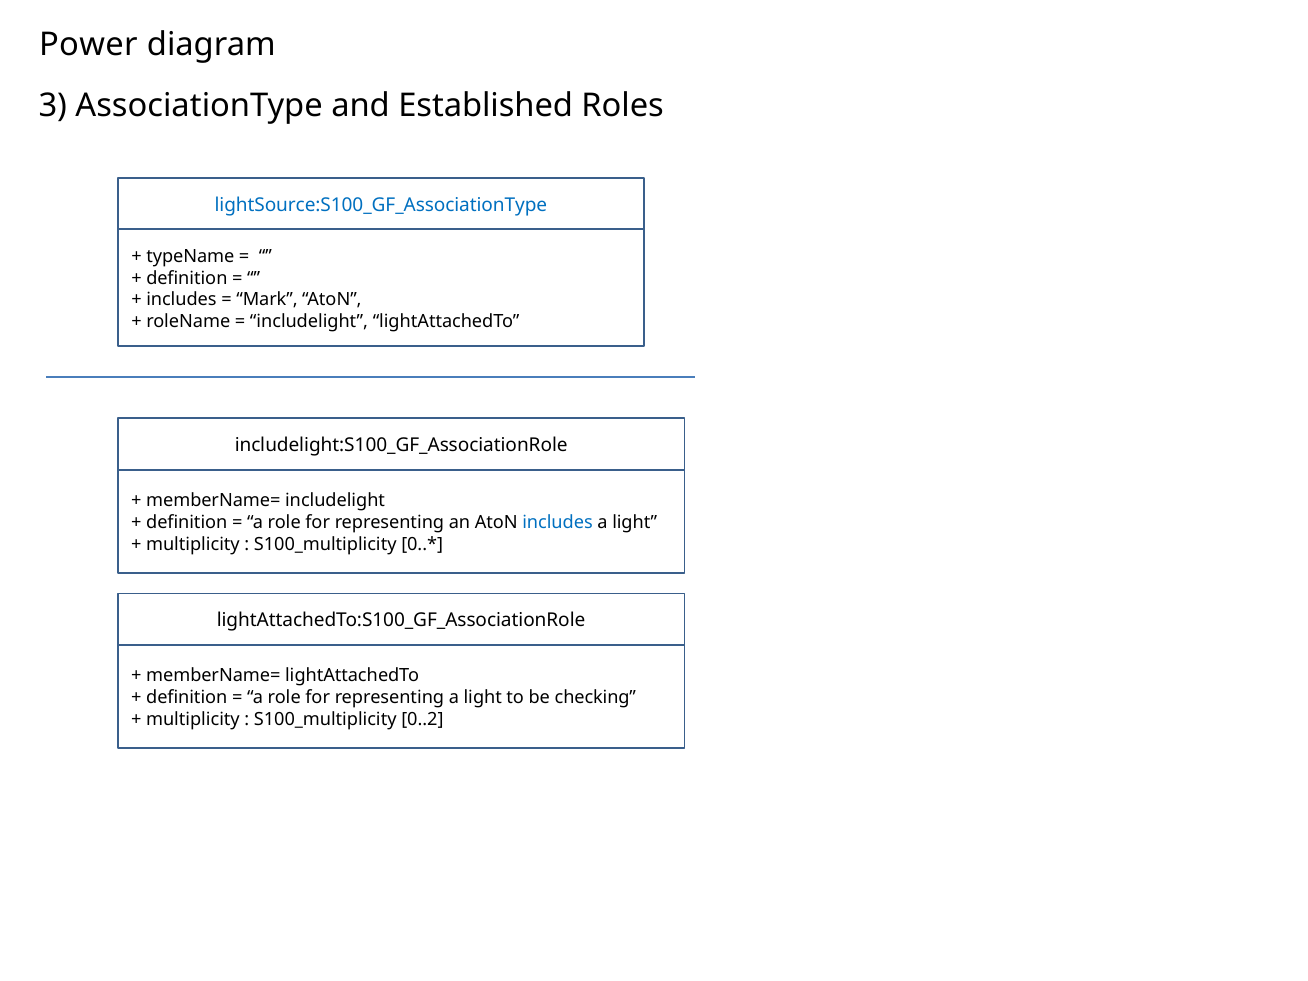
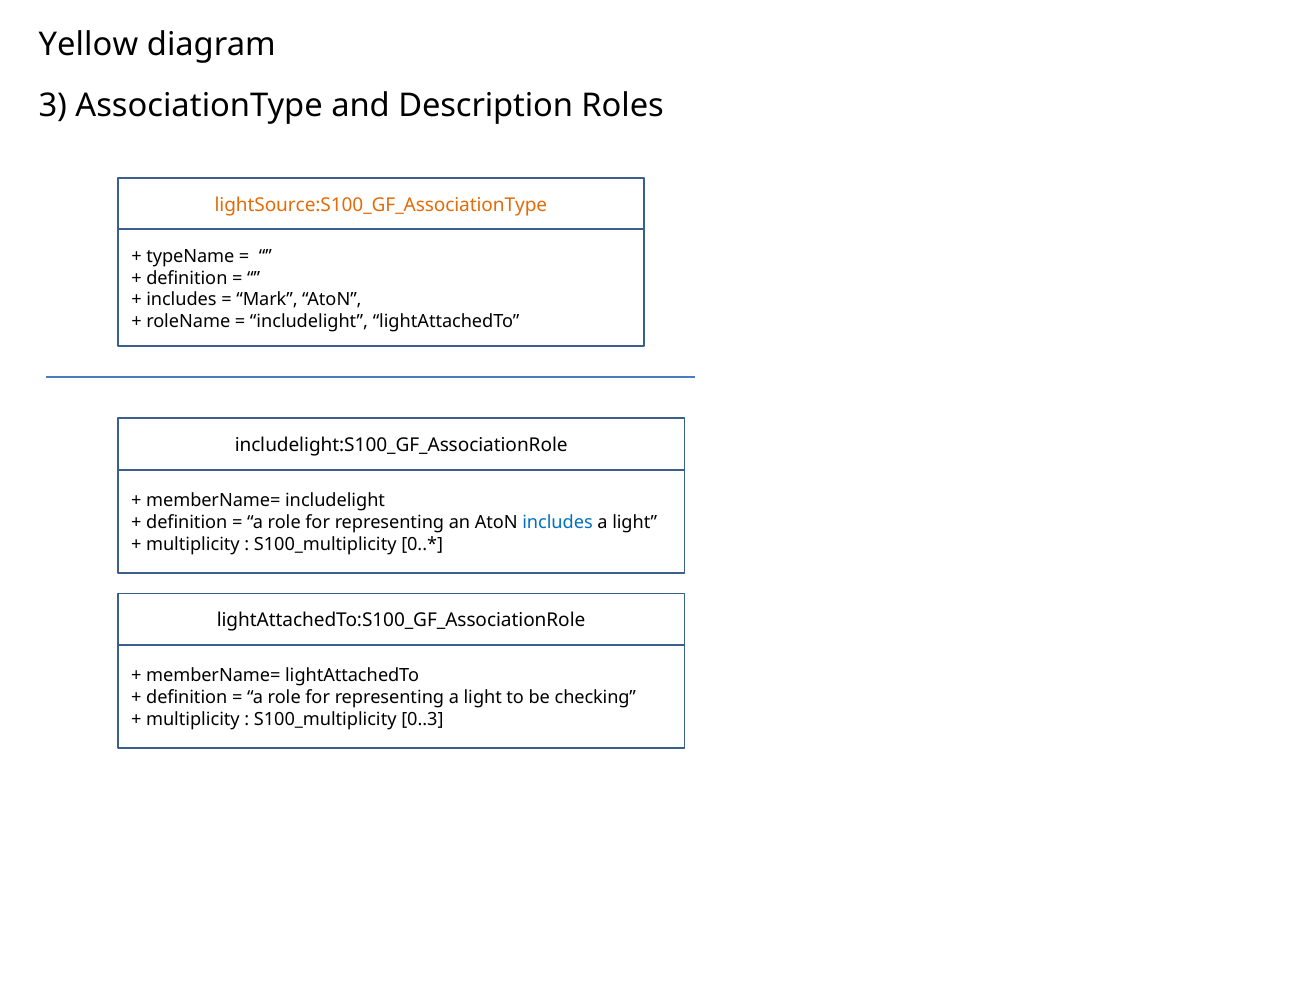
Power: Power -> Yellow (88, 45)
Established: Established -> Description (486, 106)
lightSource:S100_GF_AssociationType colour: blue -> orange (381, 205)
0..2: 0..2 -> 0..3 (422, 720)
